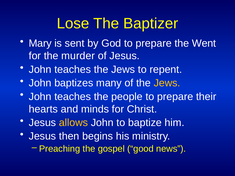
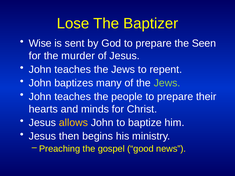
Mary: Mary -> Wise (40, 43)
Went: Went -> Seen (204, 43)
Jews colour: yellow -> light green (167, 83)
